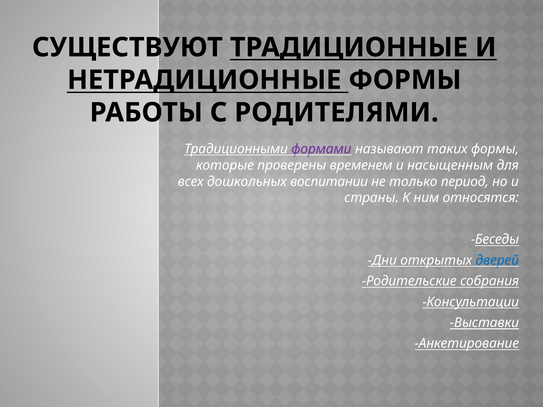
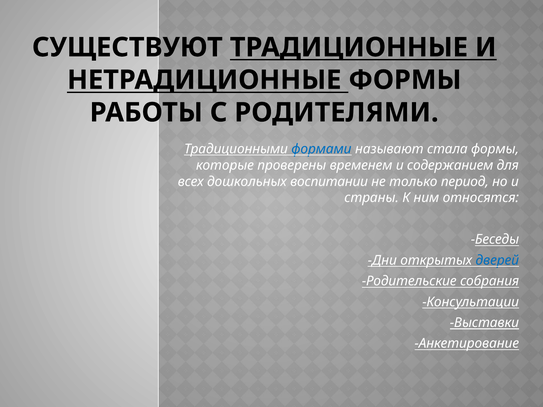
формами colour: purple -> blue (321, 149)
таких: таких -> стала (447, 149)
насыщенным: насыщенным -> содержанием (450, 165)
